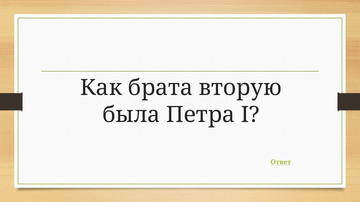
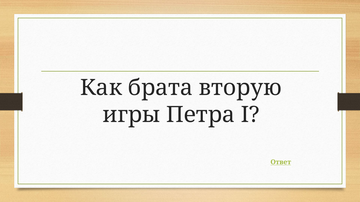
была: была -> игры (131, 115)
